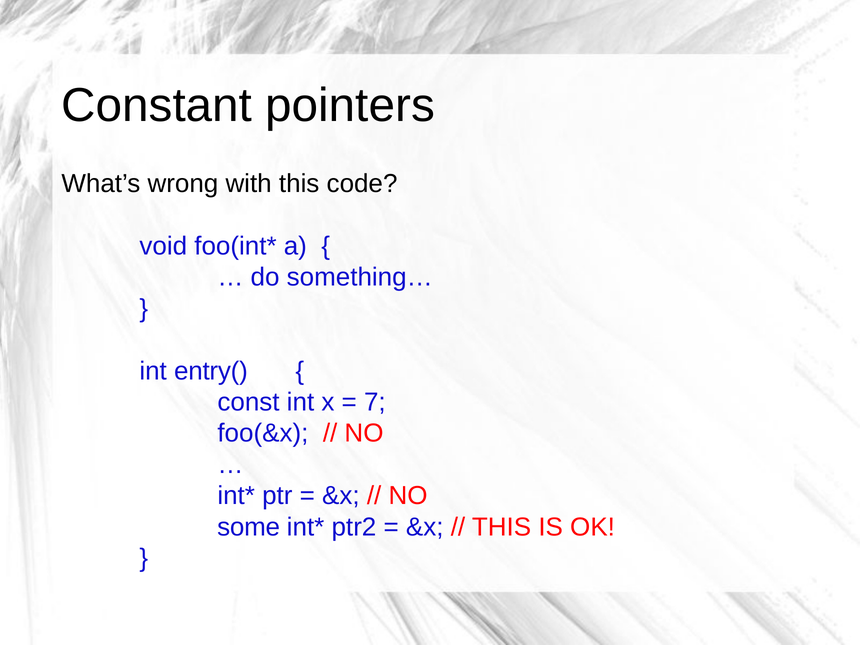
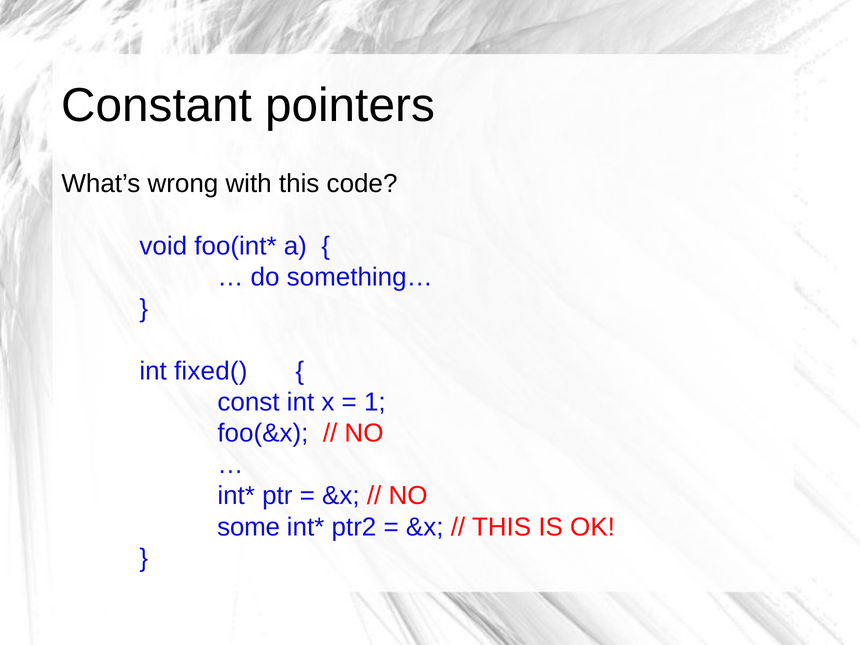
entry(: entry( -> fixed( (211, 371)
7: 7 -> 1 (375, 402)
